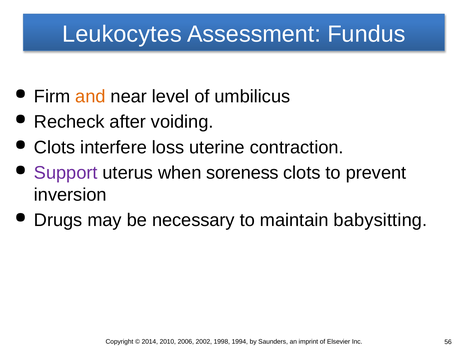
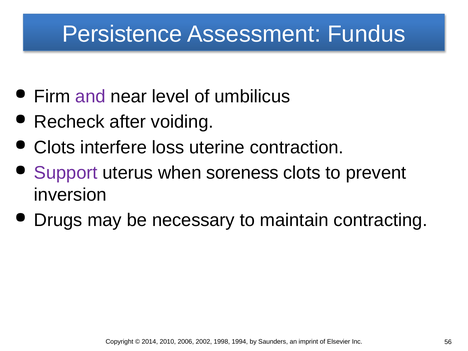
Leukocytes: Leukocytes -> Persistence (122, 34)
and colour: orange -> purple (90, 96)
babysitting: babysitting -> contracting (381, 220)
